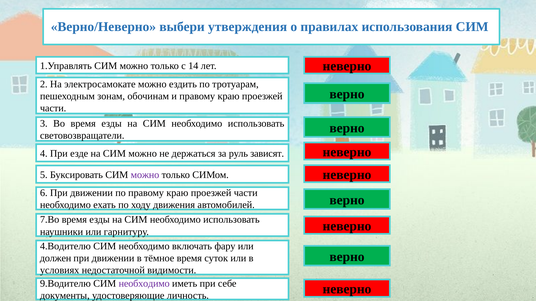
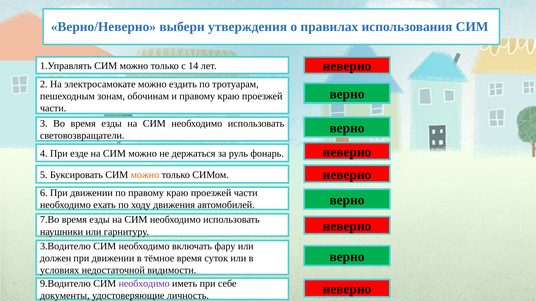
зависят: зависят -> фонарь (267, 154)
можно colour: purple -> orange (145, 175)
4.Водителю: 4.Водителю -> 3.Водителю (65, 247)
